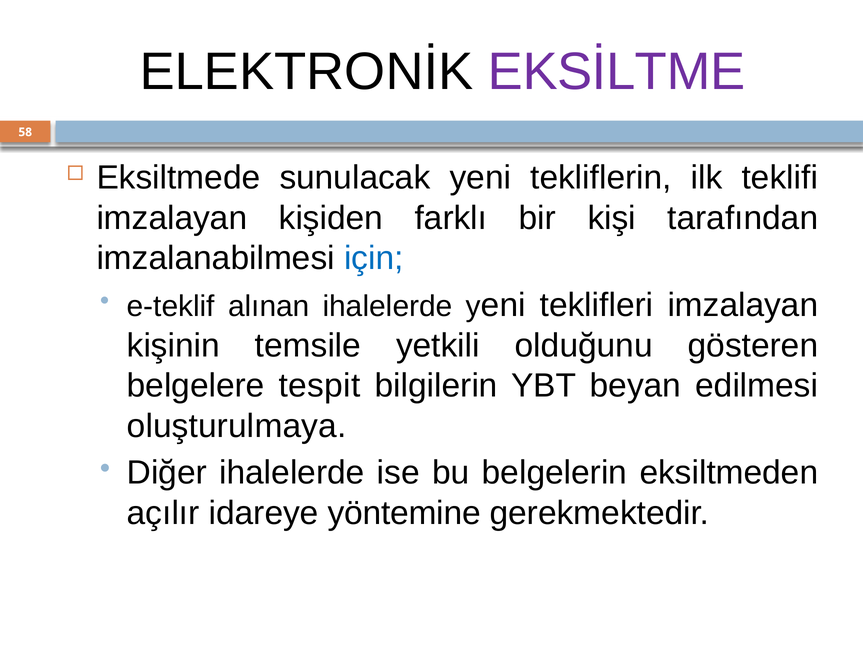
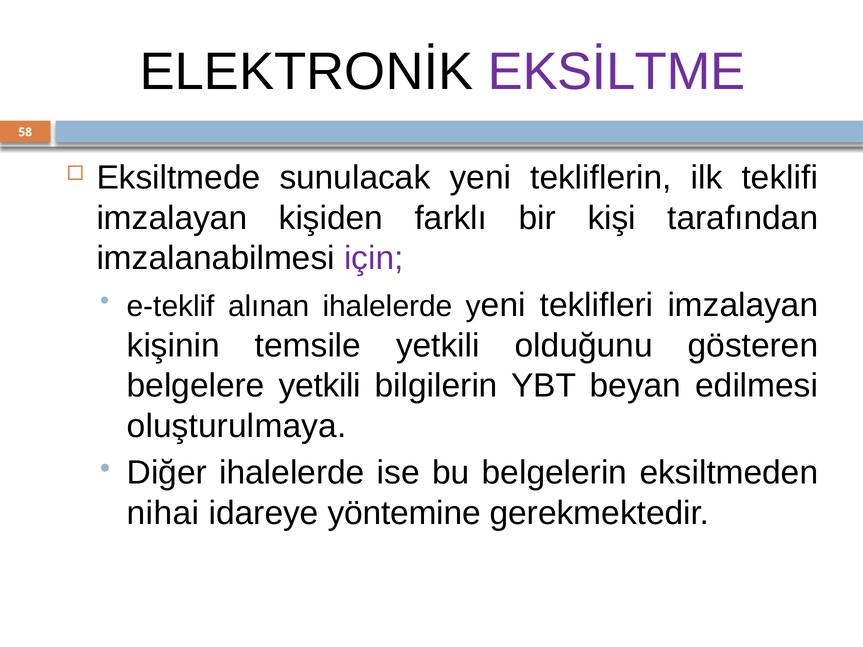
için colour: blue -> purple (374, 258)
belgelere tespit: tespit -> yetkili (320, 386)
açılır: açılır -> nihai (163, 513)
